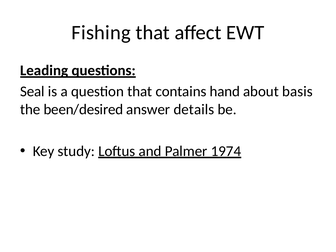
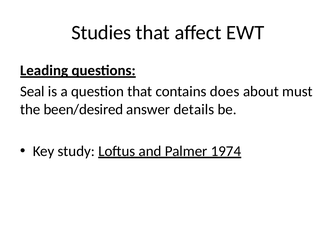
Fishing: Fishing -> Studies (101, 33)
hand: hand -> does (225, 91)
basis: basis -> must (297, 91)
